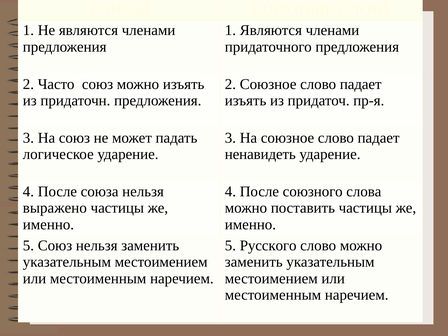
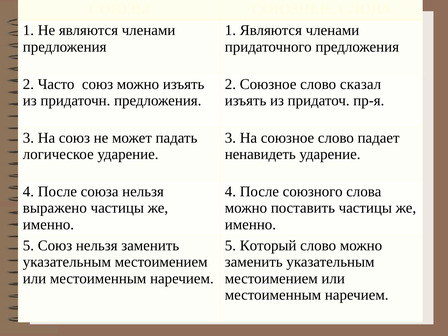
2 Союзное слово падает: падает -> сказал (361, 84)
Русского: Русского -> Который (268, 245)
